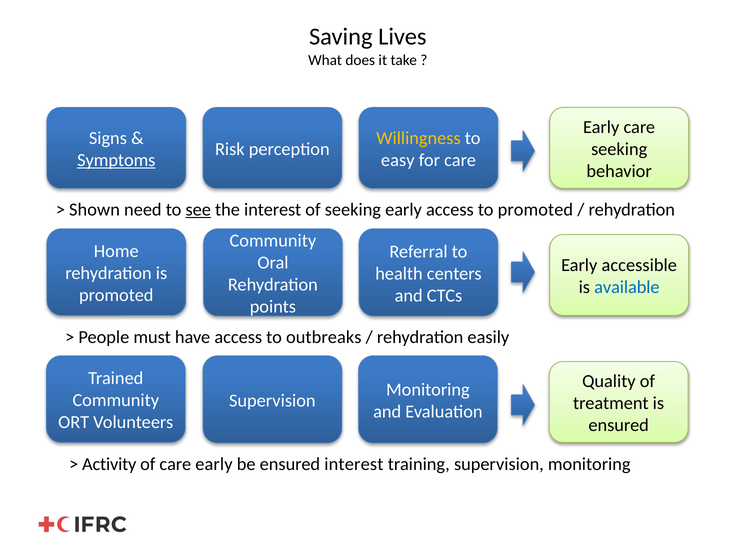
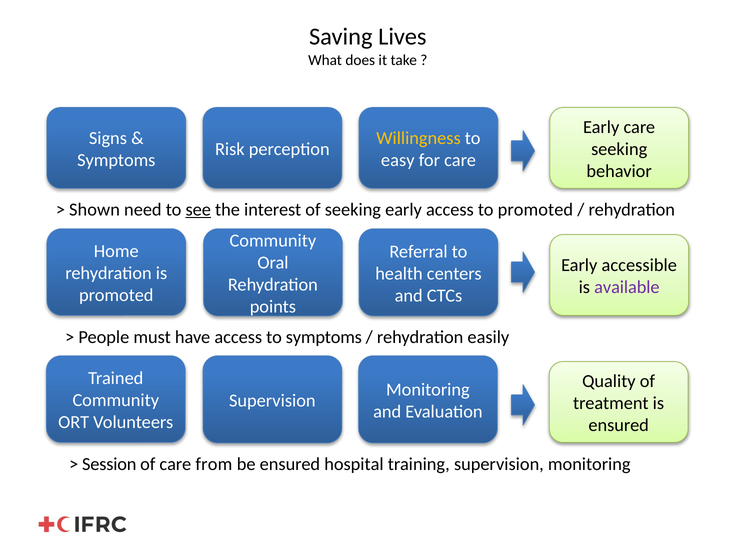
Symptoms underline: present -> none (116, 160)
available colour: blue -> purple (627, 287)
to outbreaks: outbreaks -> symptoms (324, 337)
Activity: Activity -> Session (109, 465)
of care early: early -> from (214, 465)
ensured interest: interest -> hospital (354, 465)
